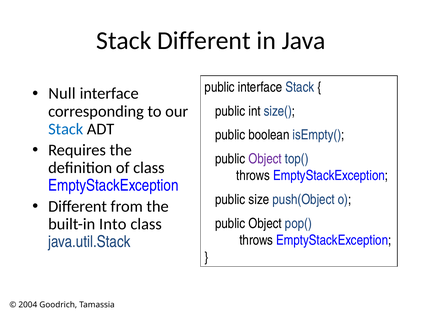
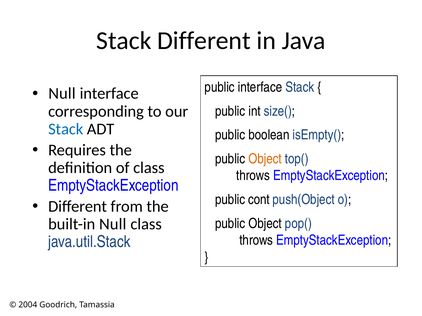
Object colour: purple -> orange (265, 159)
size: size -> cont (259, 200)
built-in Into: Into -> Null (113, 224)
